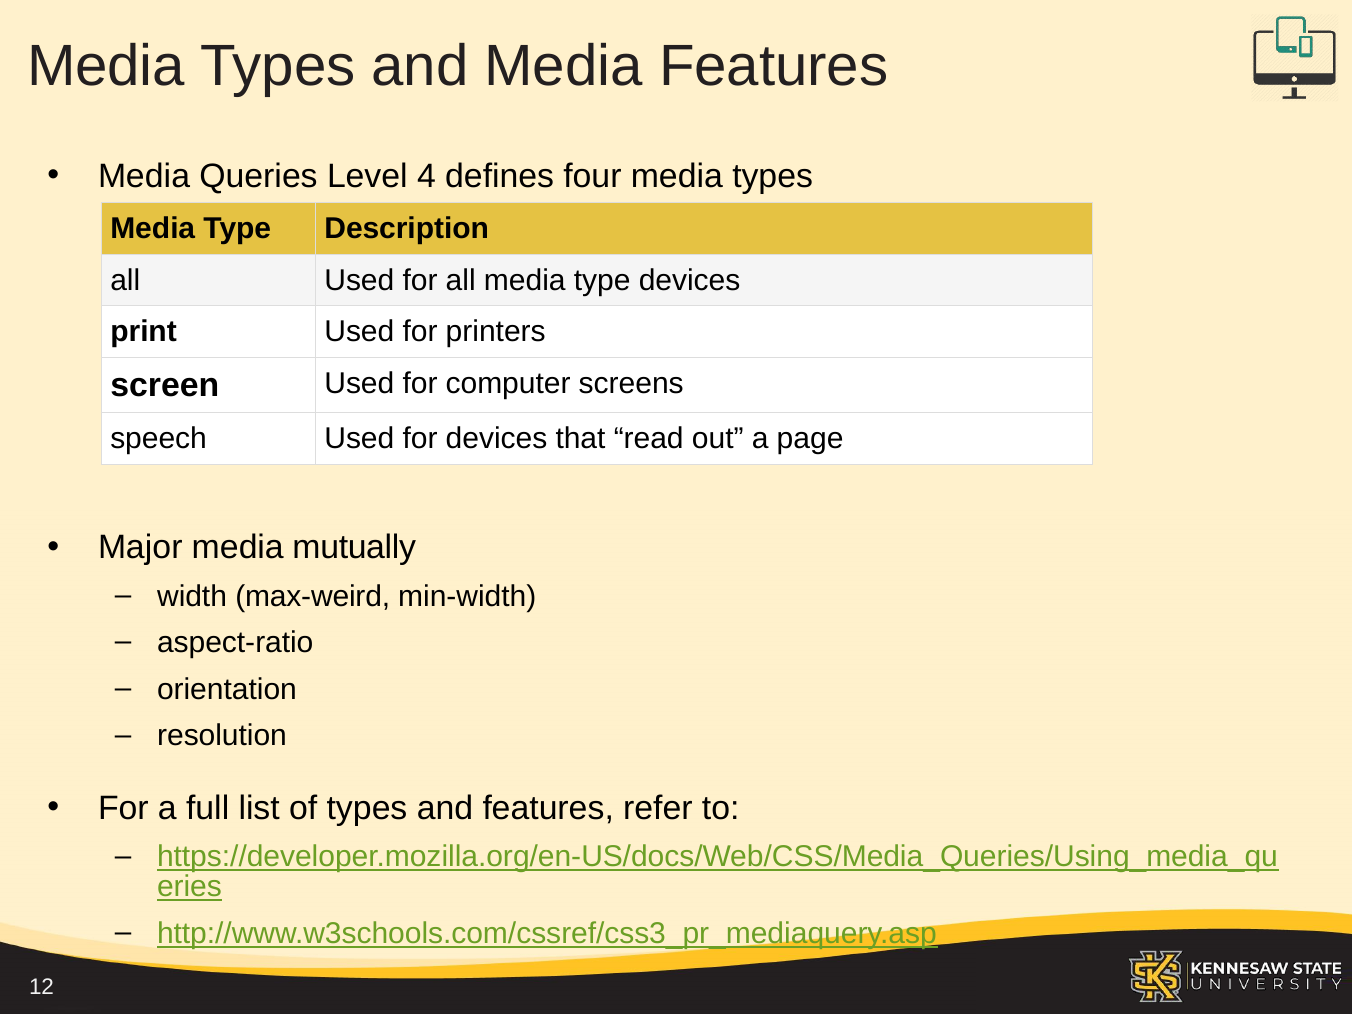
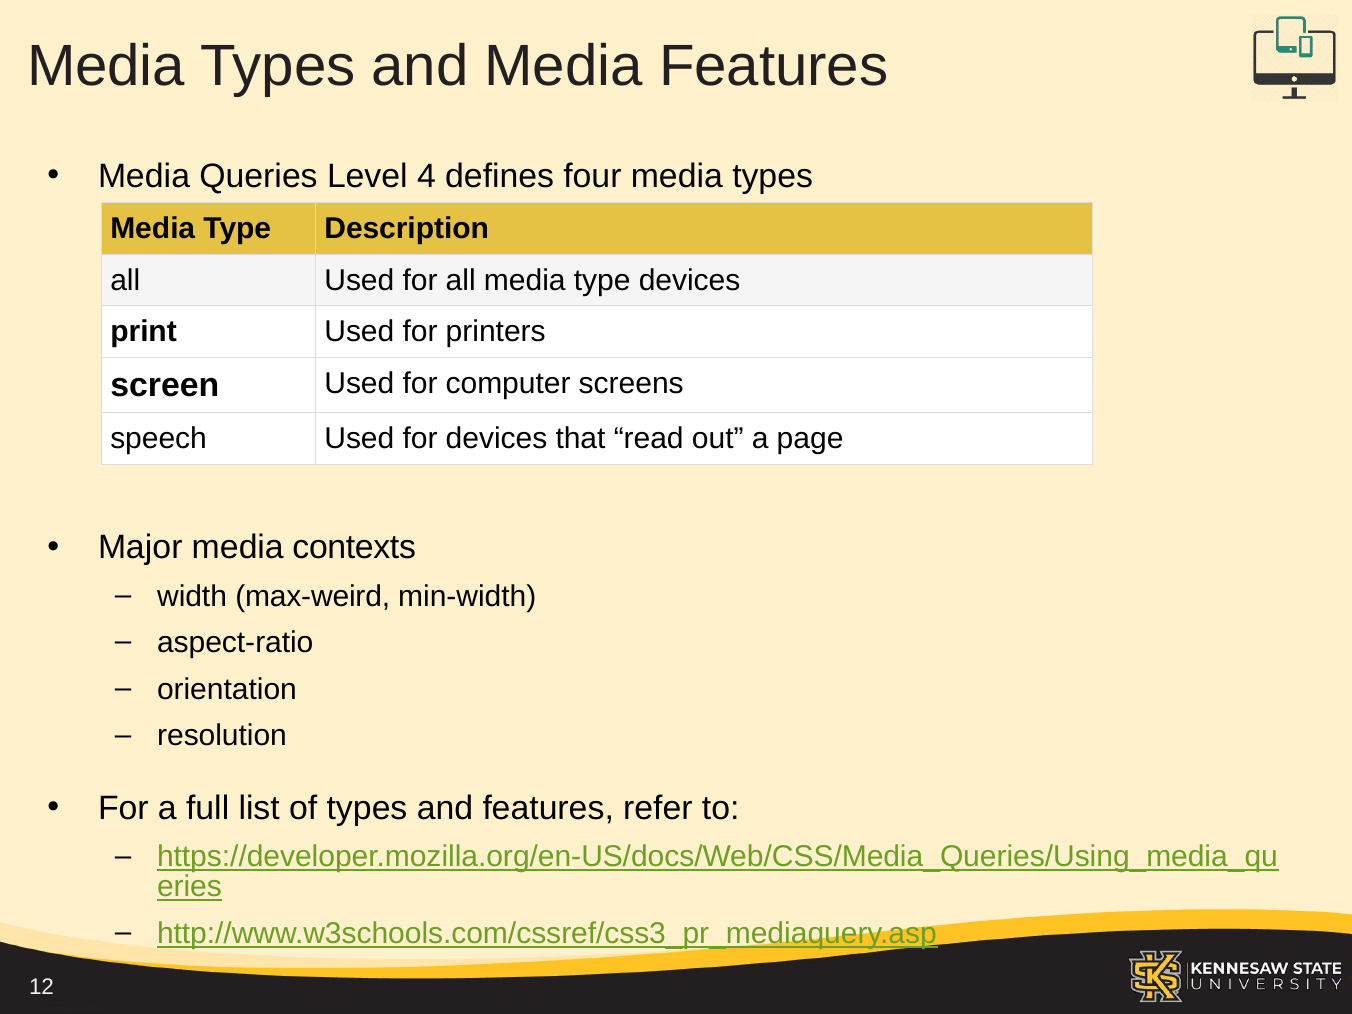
mutually: mutually -> contexts (354, 548)
